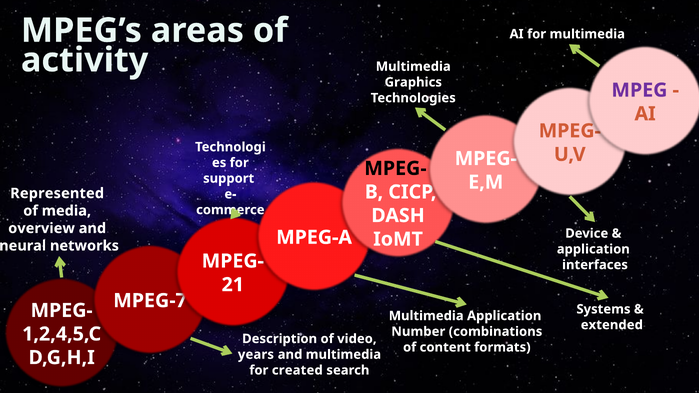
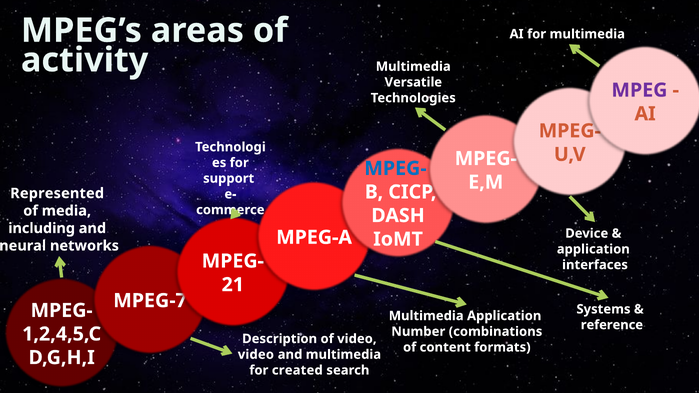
Graphics: Graphics -> Versatile (413, 82)
MPEG- colour: black -> blue (395, 168)
overview: overview -> including (42, 228)
extended: extended -> reference (612, 325)
years: years -> video (256, 355)
